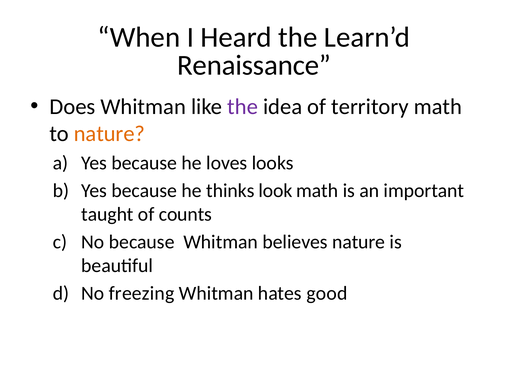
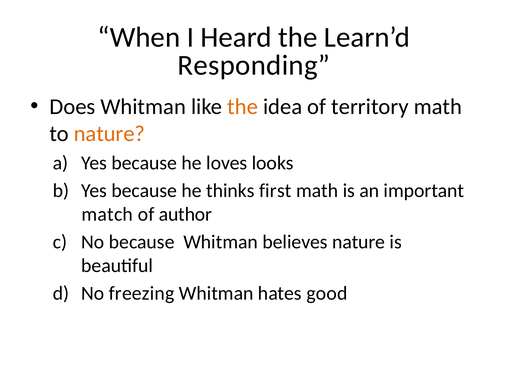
Renaissance: Renaissance -> Responding (254, 65)
the colour: purple -> orange (243, 107)
look: look -> first (275, 191)
taught: taught -> match (107, 214)
counts: counts -> author (185, 214)
